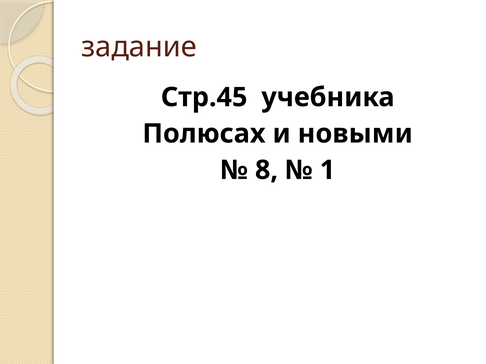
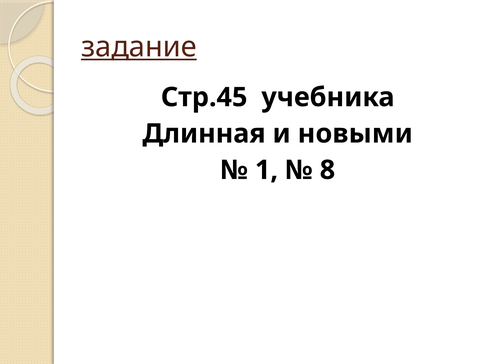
задание underline: none -> present (139, 47)
Полюсах: Полюсах -> Длинная (204, 134)
8: 8 -> 1 (267, 170)
1: 1 -> 8 (327, 170)
